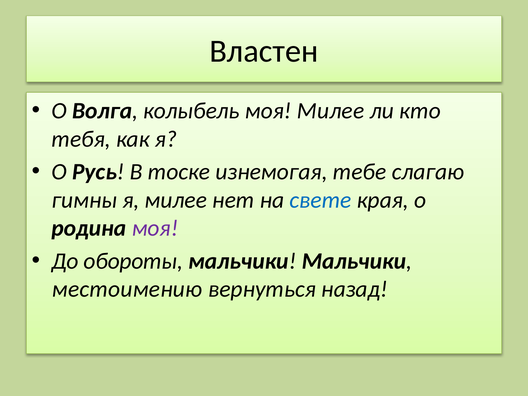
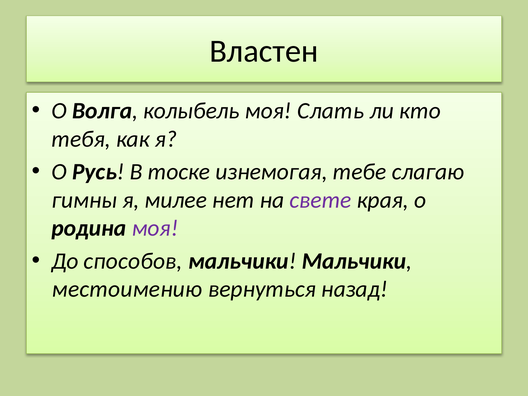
моя Милее: Милее -> Слать (331, 111)
свете colour: blue -> purple (320, 200)
обороты: обороты -> способов (133, 261)
